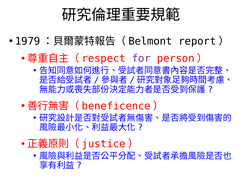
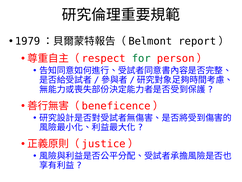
for colour: purple -> green (141, 58)
